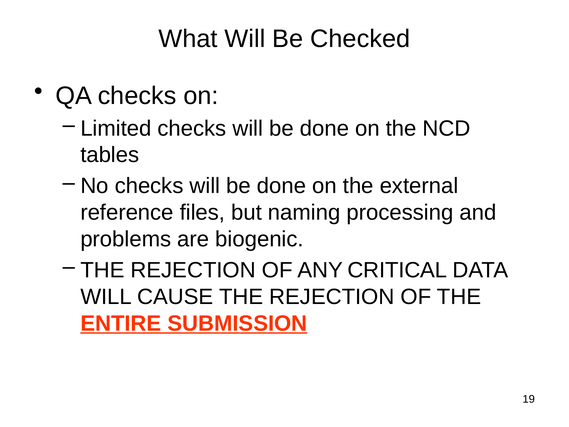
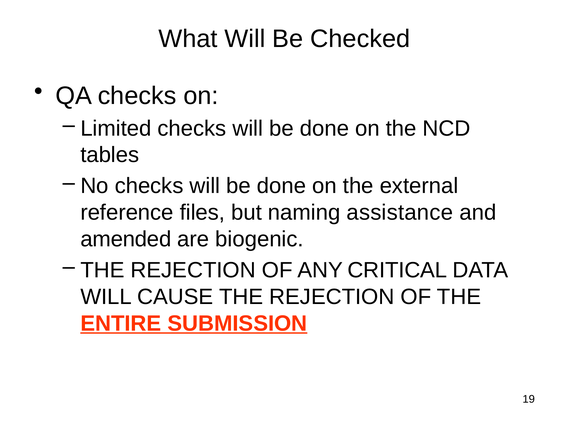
processing: processing -> assistance (400, 212)
problems: problems -> amended (126, 239)
